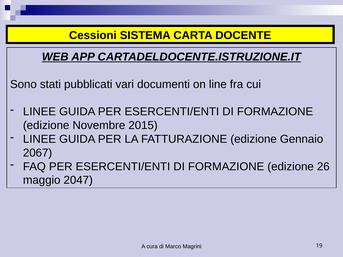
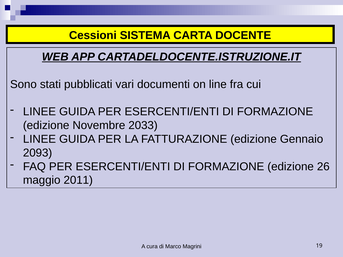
2015: 2015 -> 2033 (143, 126)
2067: 2067 -> 2093 (38, 153)
2047: 2047 -> 2011 (78, 180)
